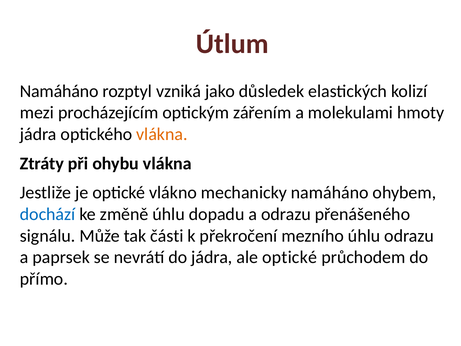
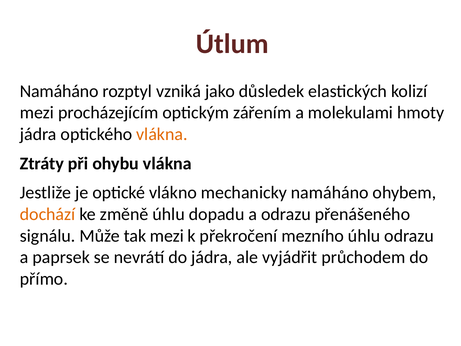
dochází colour: blue -> orange (48, 214)
tak části: části -> mezi (167, 236)
ale optické: optické -> vyjádřit (290, 257)
